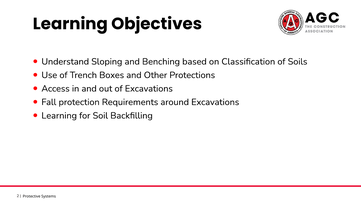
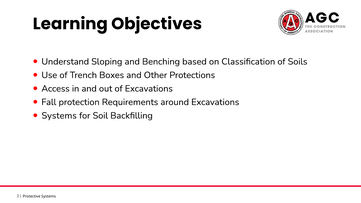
Learning: Learning -> Systems (59, 116)
